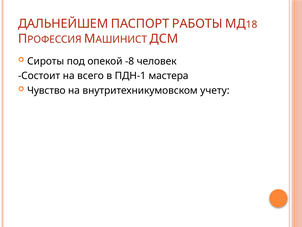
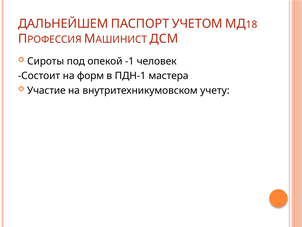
РАБОТЫ: РАБОТЫ -> УЧЕТОМ (197, 24)
-8: -8 -> -1 (130, 61)
всего: всего -> форм (91, 76)
Чувство: Чувство -> Участие (46, 90)
